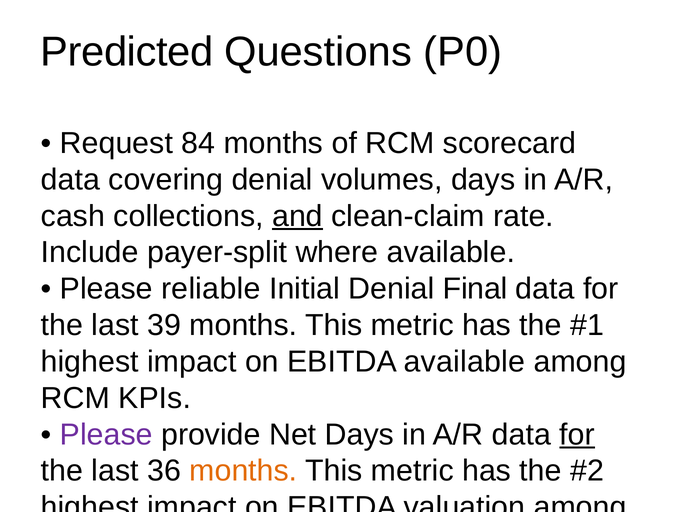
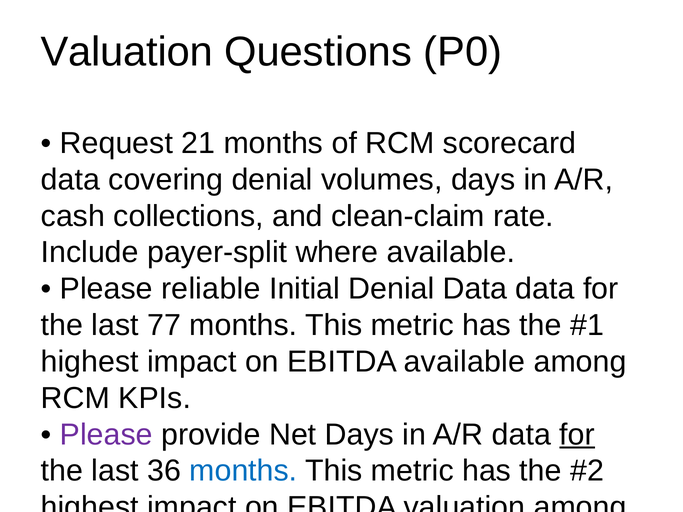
Predicted: Predicted -> Valuation (127, 52)
84: 84 -> 21 (198, 143)
and underline: present -> none (297, 216)
Denial Final: Final -> Data (475, 289)
39: 39 -> 77 (164, 325)
months colour: orange -> blue (243, 471)
